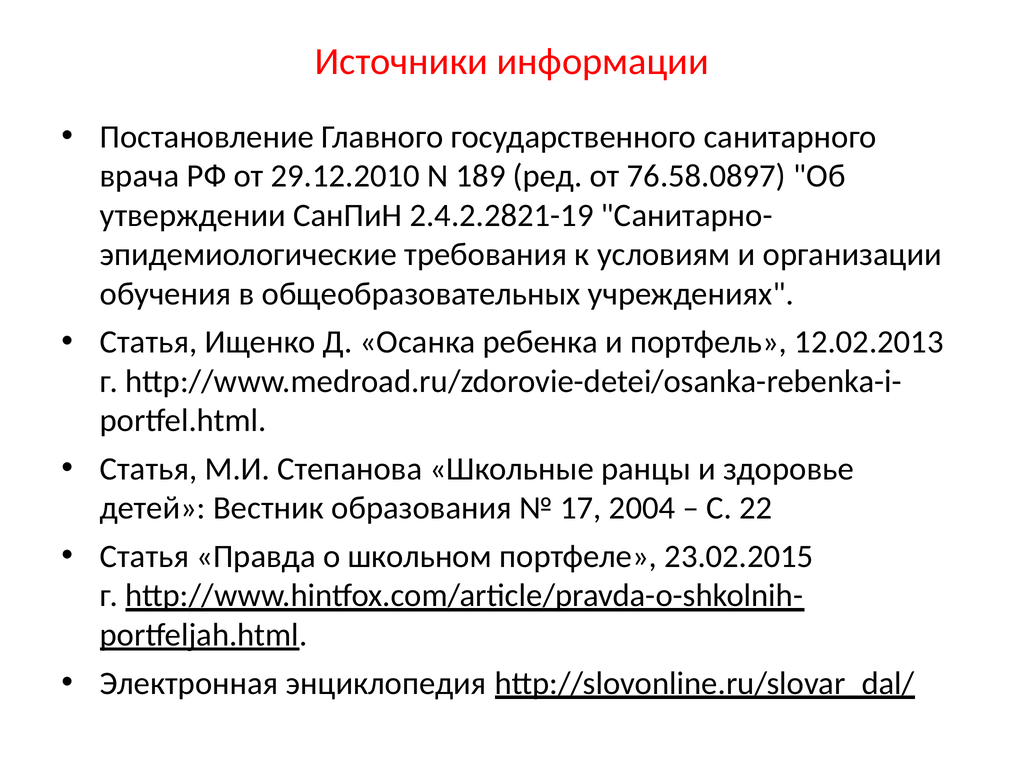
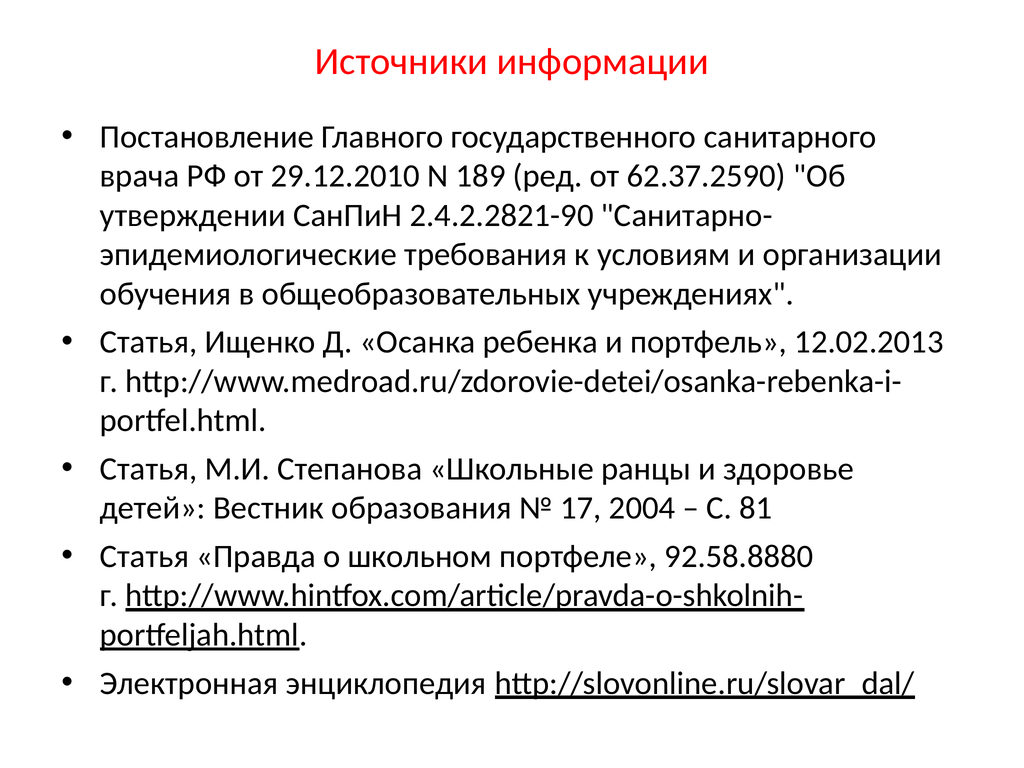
76.58.0897: 76.58.0897 -> 62.37.2590 (706, 176)
2.4.2.2821-19: 2.4.2.2821-19 -> 2.4.2.2821-90 (502, 215)
22: 22 -> 81 (756, 508)
23.02.2015: 23.02.2015 -> 92.58.8880 (739, 556)
